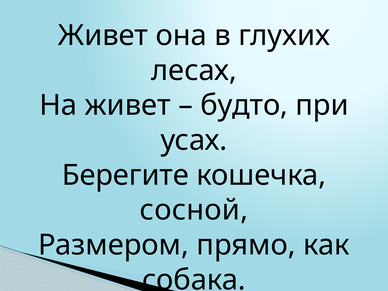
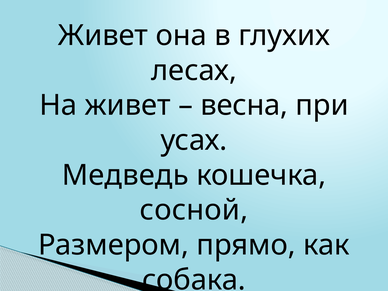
будто: будто -> весна (244, 105)
Берегите: Берегите -> Медведь (125, 175)
